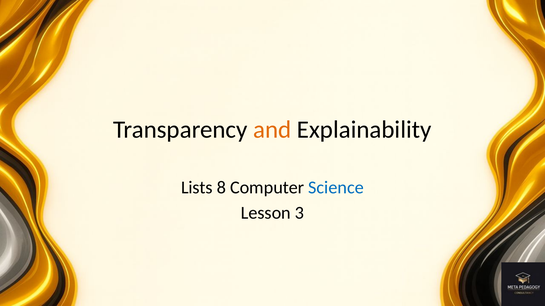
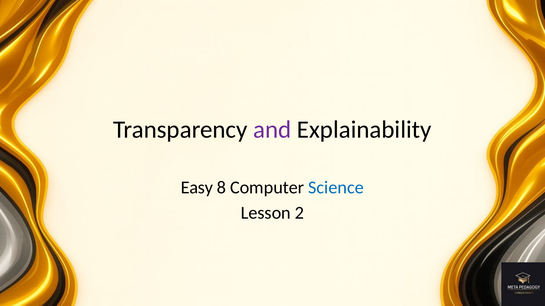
and colour: orange -> purple (272, 130)
Lists: Lists -> Easy (197, 188)
3: 3 -> 2 (300, 213)
